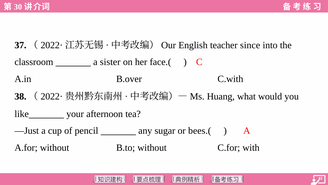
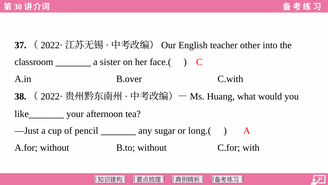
since: since -> other (250, 45)
bees.(: bees.( -> long.( (200, 130)
